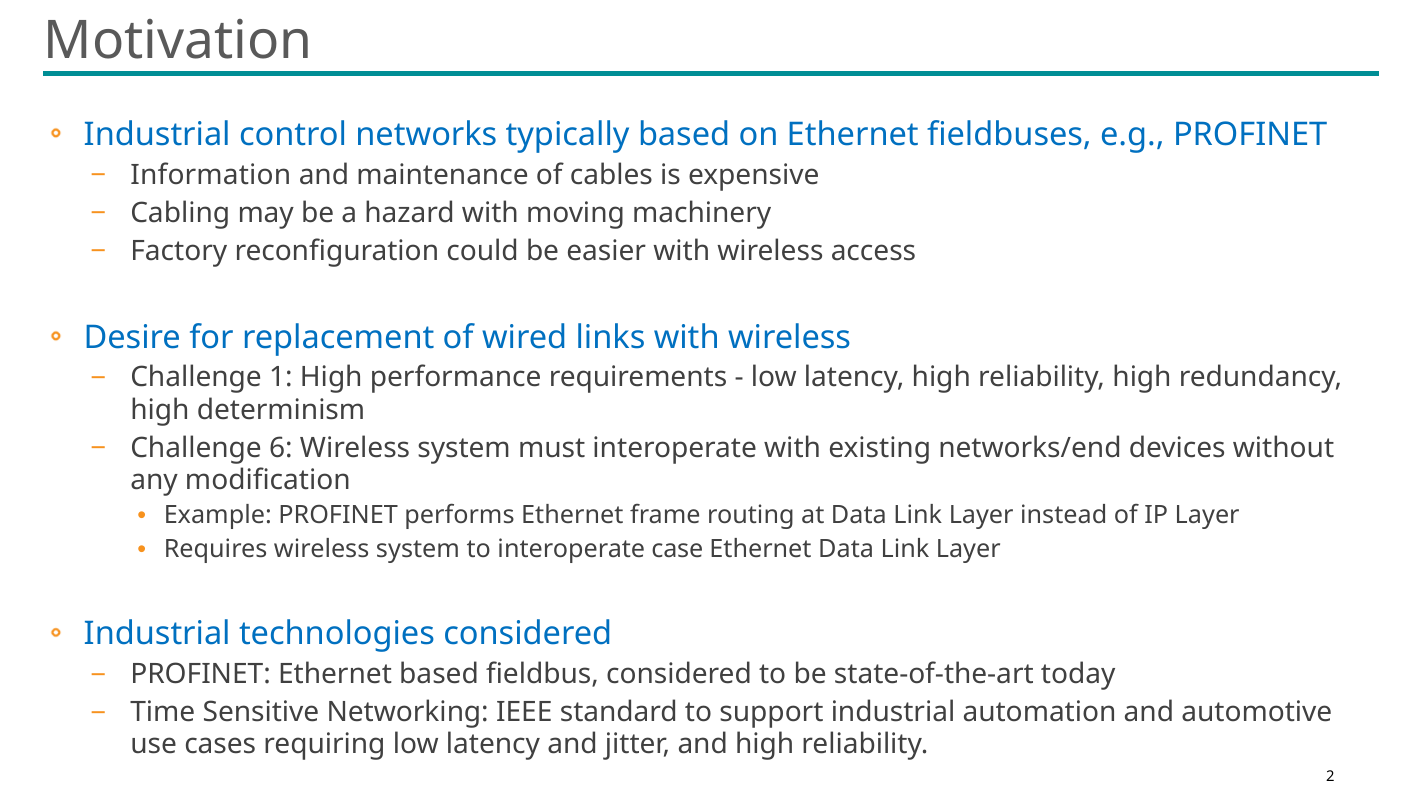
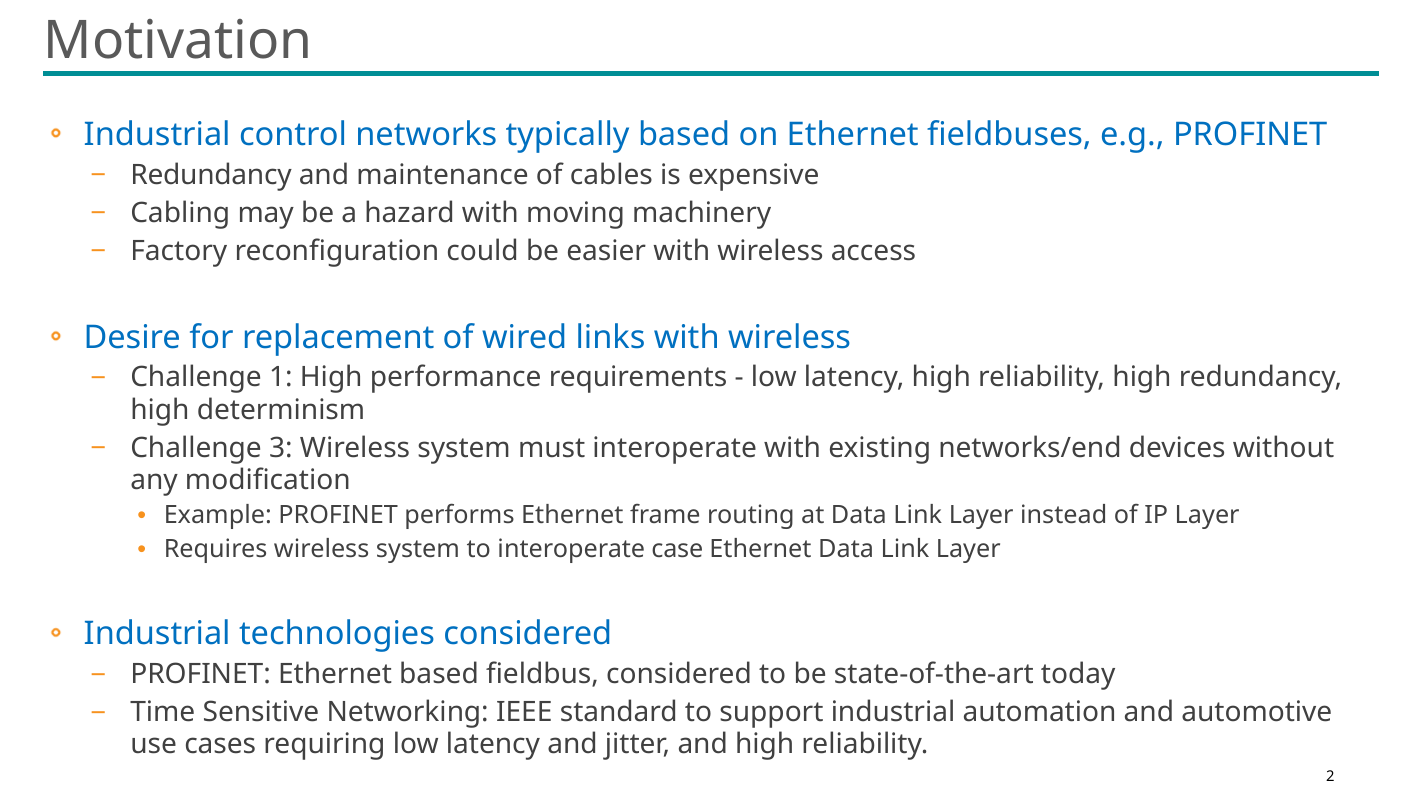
Information: Information -> Redundancy (211, 175)
6: 6 -> 3 (281, 448)
